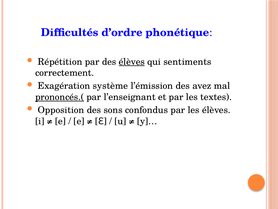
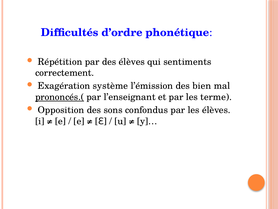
élèves underline: present -> none (132, 62)
avez: avez -> bien (202, 86)
textes: textes -> terme (216, 97)
